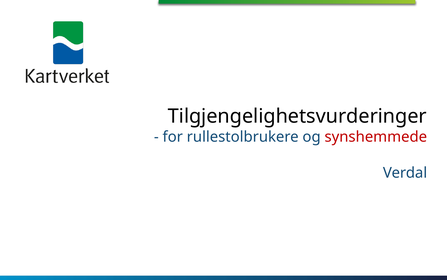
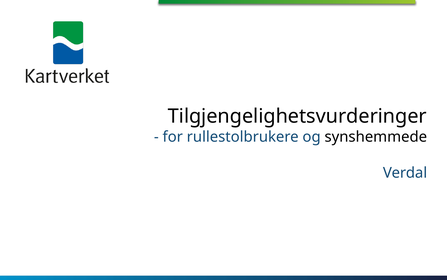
synshemmede colour: red -> black (376, 137)
